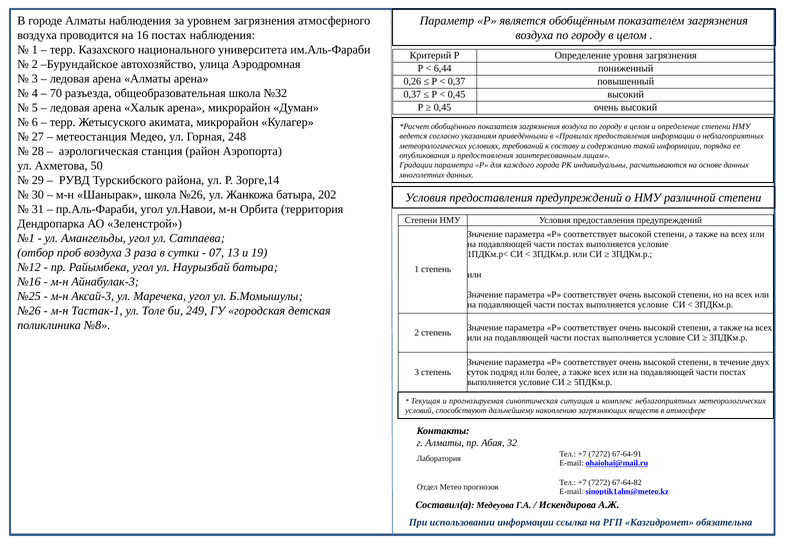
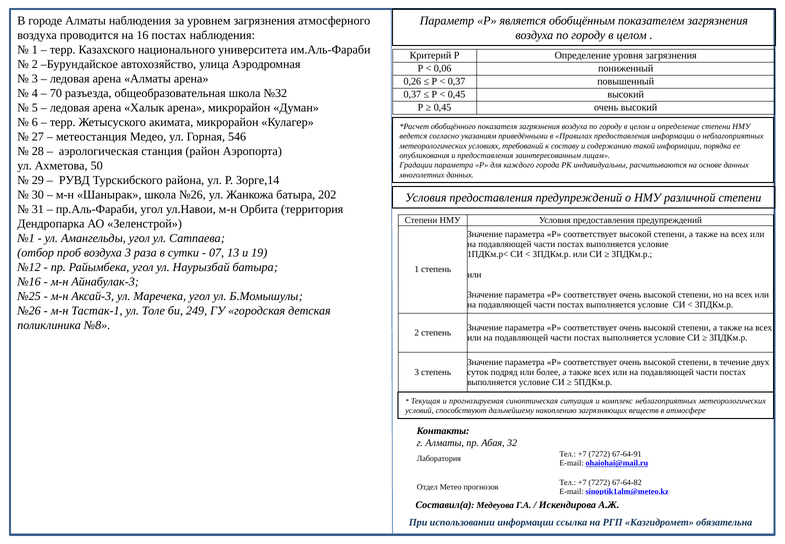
6,44: 6,44 -> 0,06 (443, 69)
248: 248 -> 546 (237, 137)
